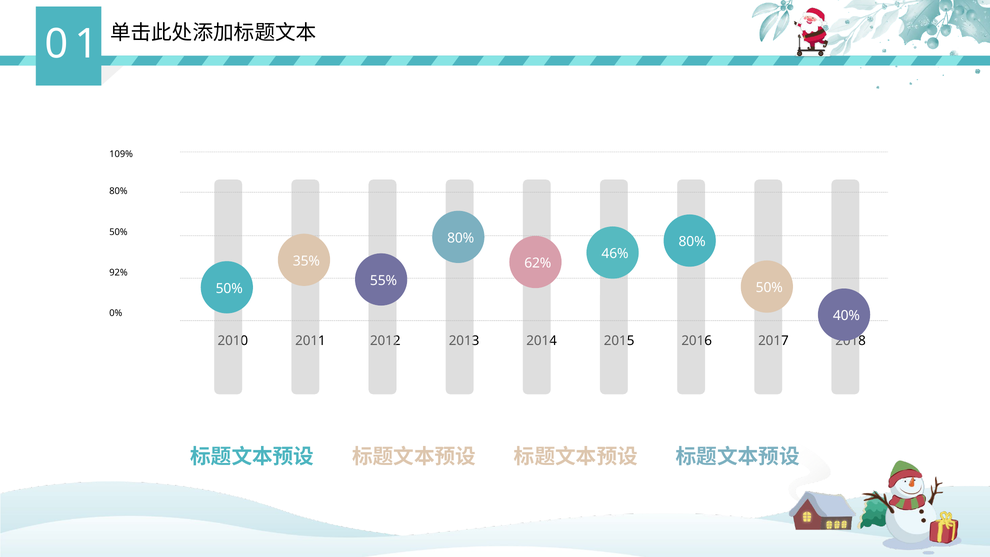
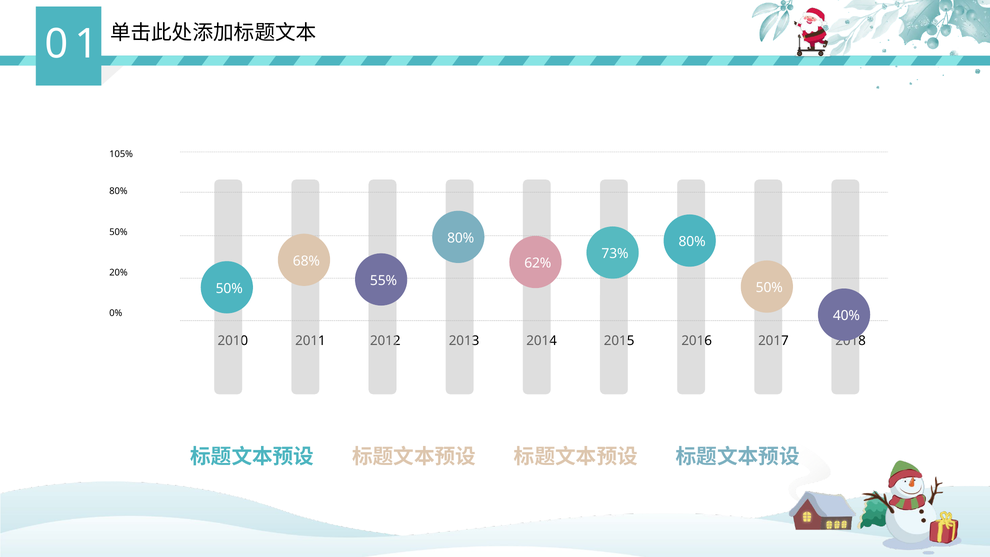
109%: 109% -> 105% (121, 154)
46%: 46% -> 73% (615, 254)
35%: 35% -> 68% (306, 261)
92%: 92% -> 20% (118, 273)
